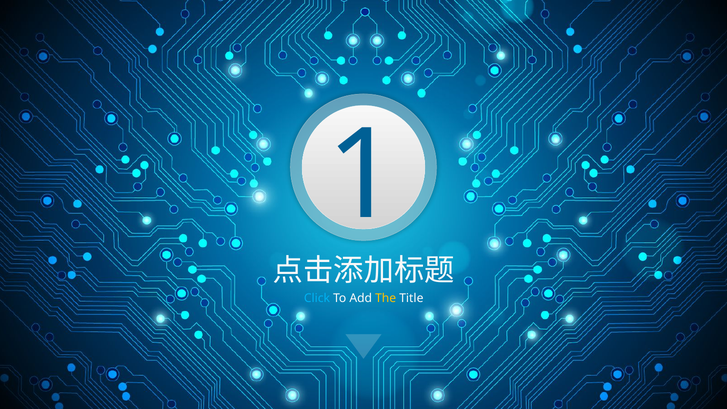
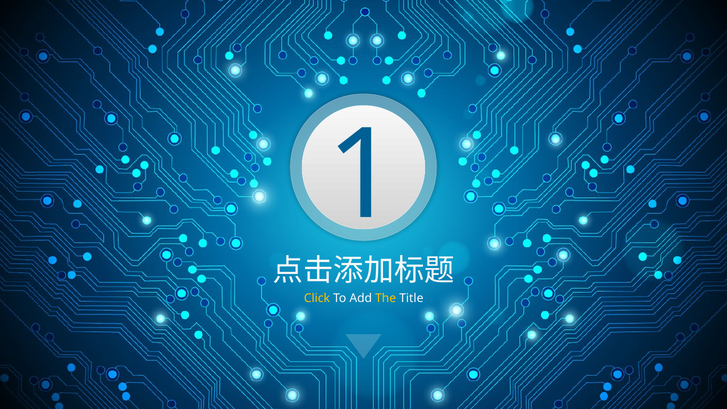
Click colour: light blue -> yellow (317, 298)
